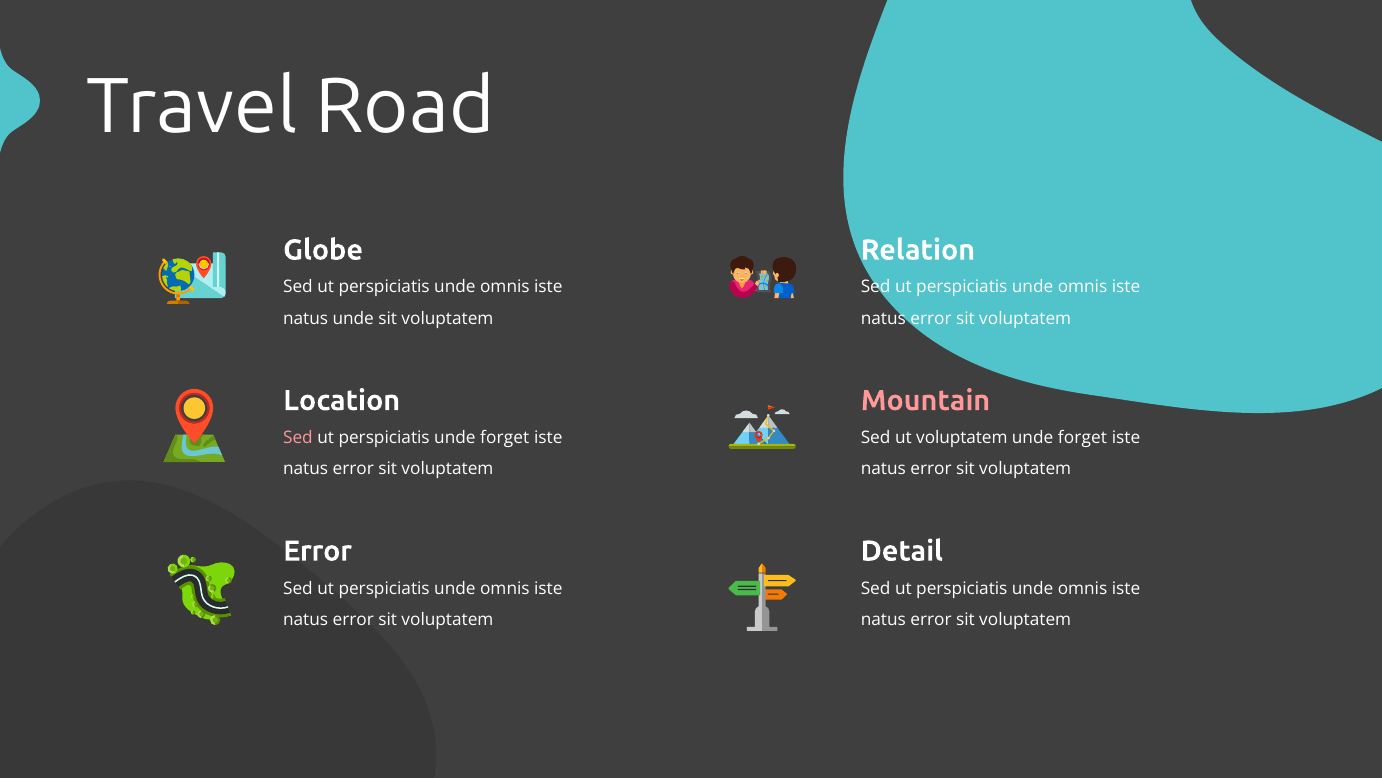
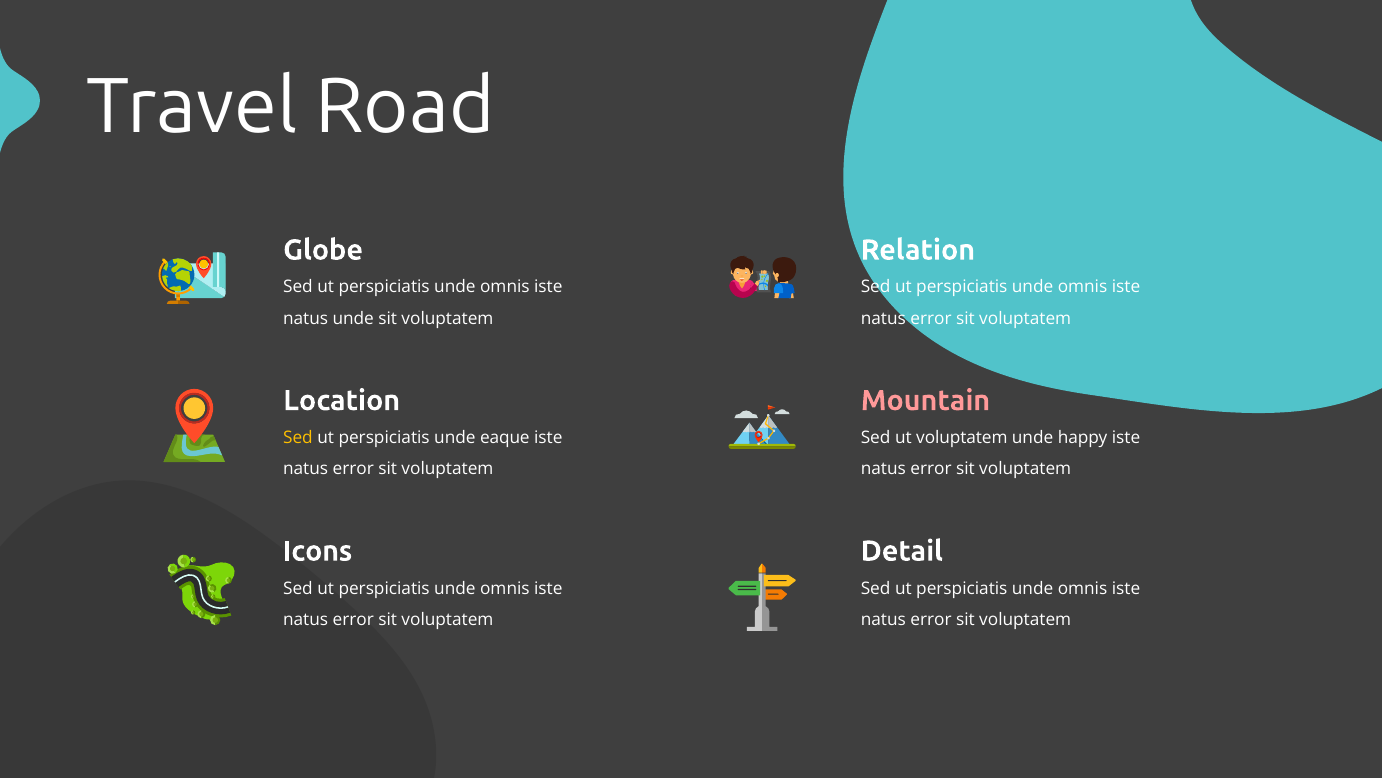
Sed colour: pink -> yellow (298, 438)
perspiciatis unde forget: forget -> eaque (505, 438)
forget: forget -> happy (1083, 438)
Error: Error -> Icons (318, 551)
